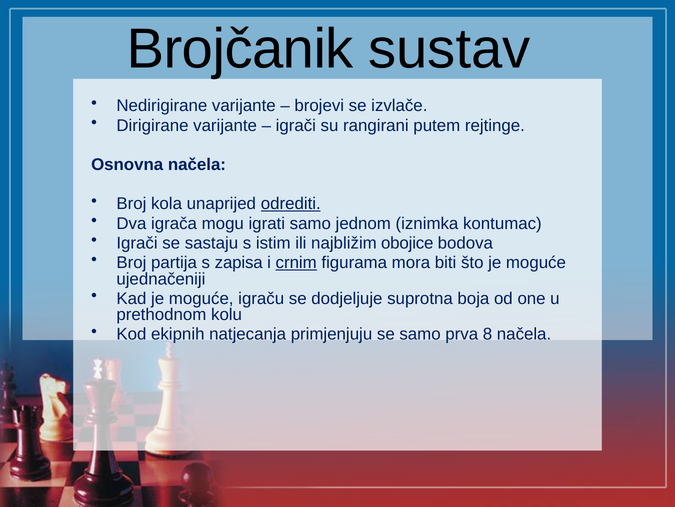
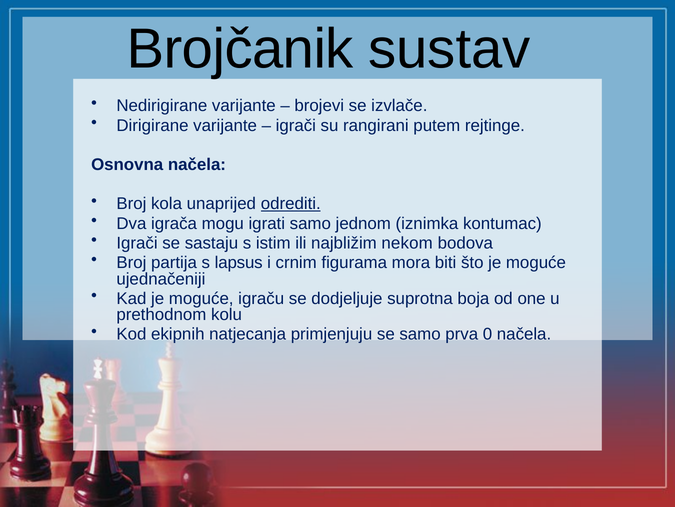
obojice: obojice -> nekom (407, 243)
zapisa: zapisa -> lapsus (239, 262)
crnim underline: present -> none (296, 262)
8: 8 -> 0 (488, 334)
